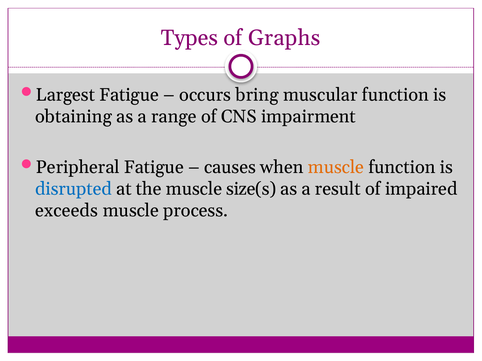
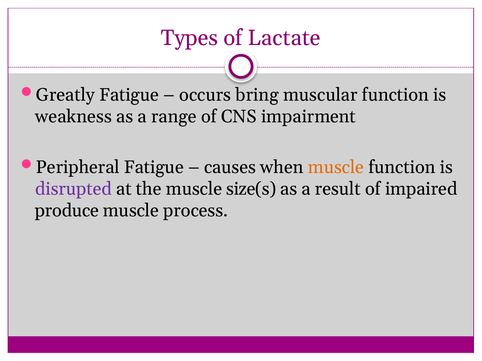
Graphs: Graphs -> Lactate (284, 38)
Largest: Largest -> Greatly (65, 95)
obtaining: obtaining -> weakness (73, 117)
disrupted colour: blue -> purple (74, 189)
exceeds: exceeds -> produce (67, 211)
